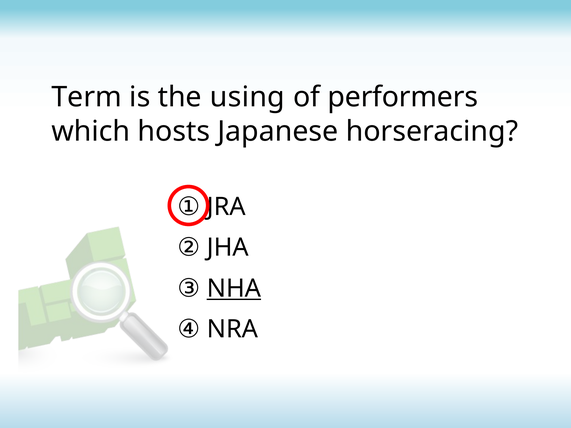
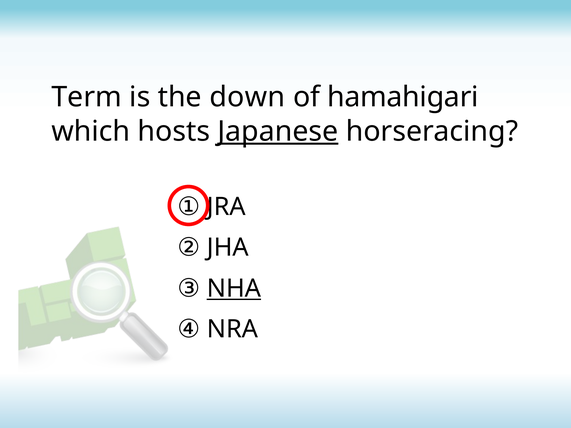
using: using -> down (247, 97)
performers: performers -> hamahigari (403, 97)
Japanese underline: none -> present (278, 131)
